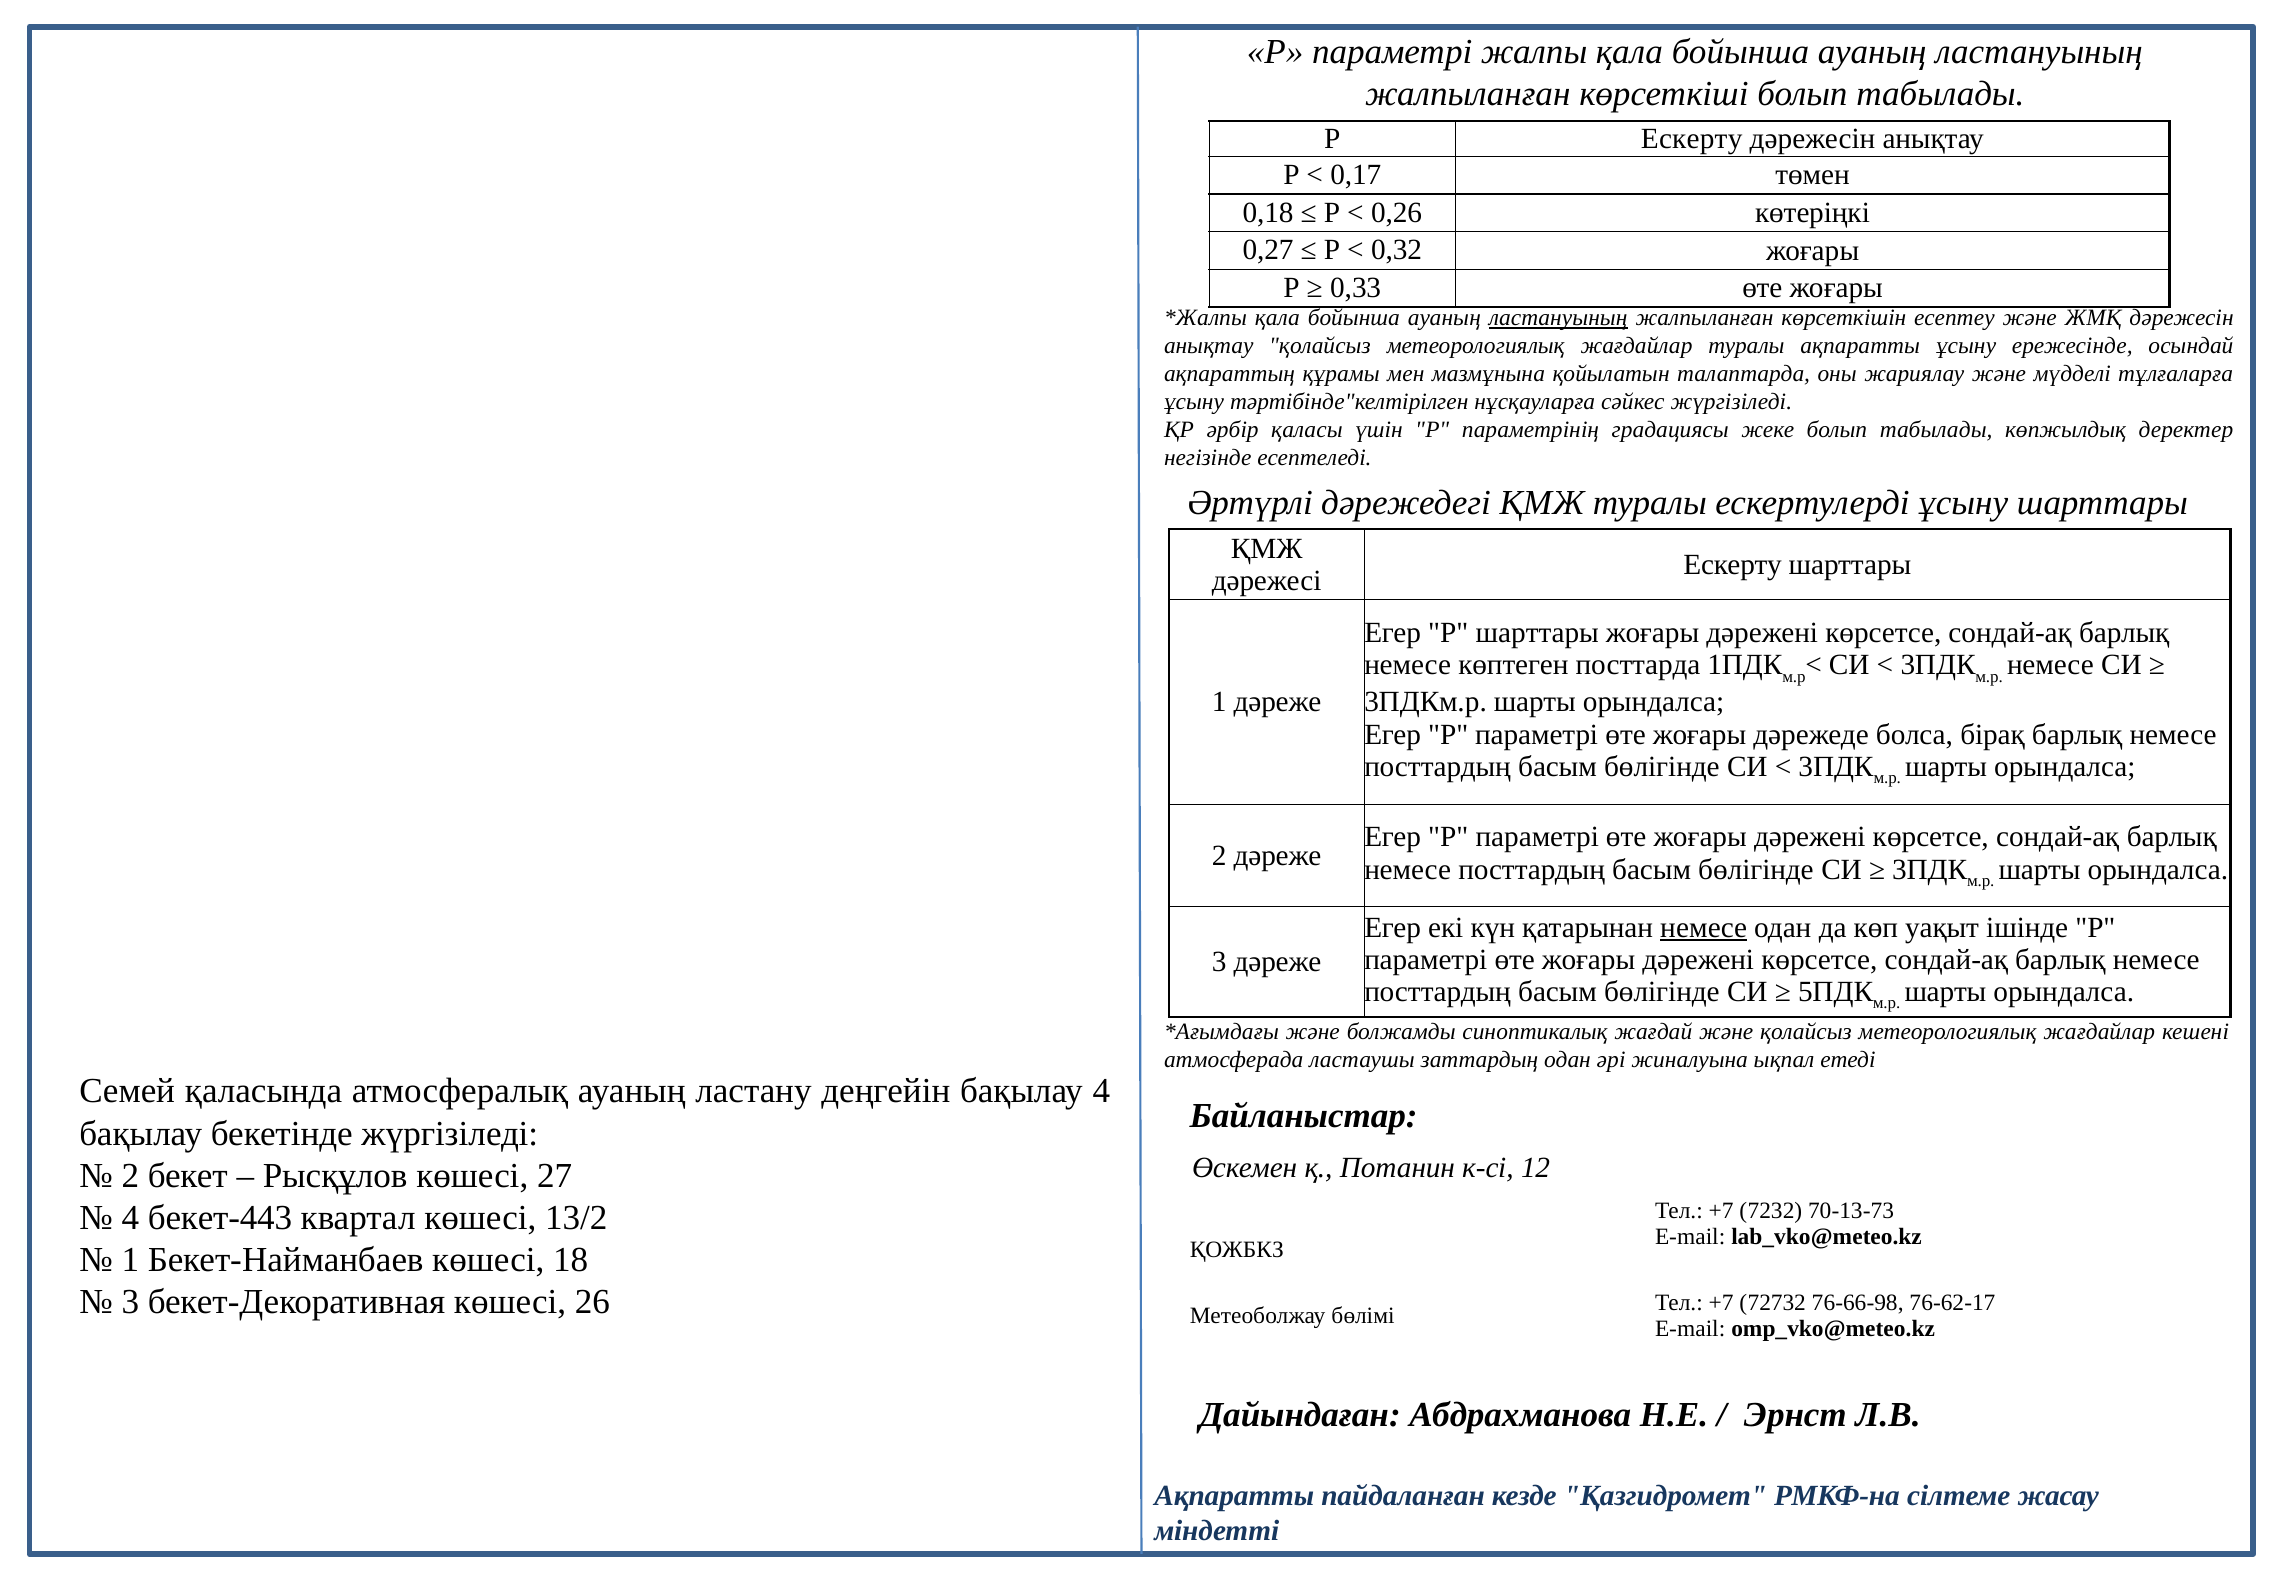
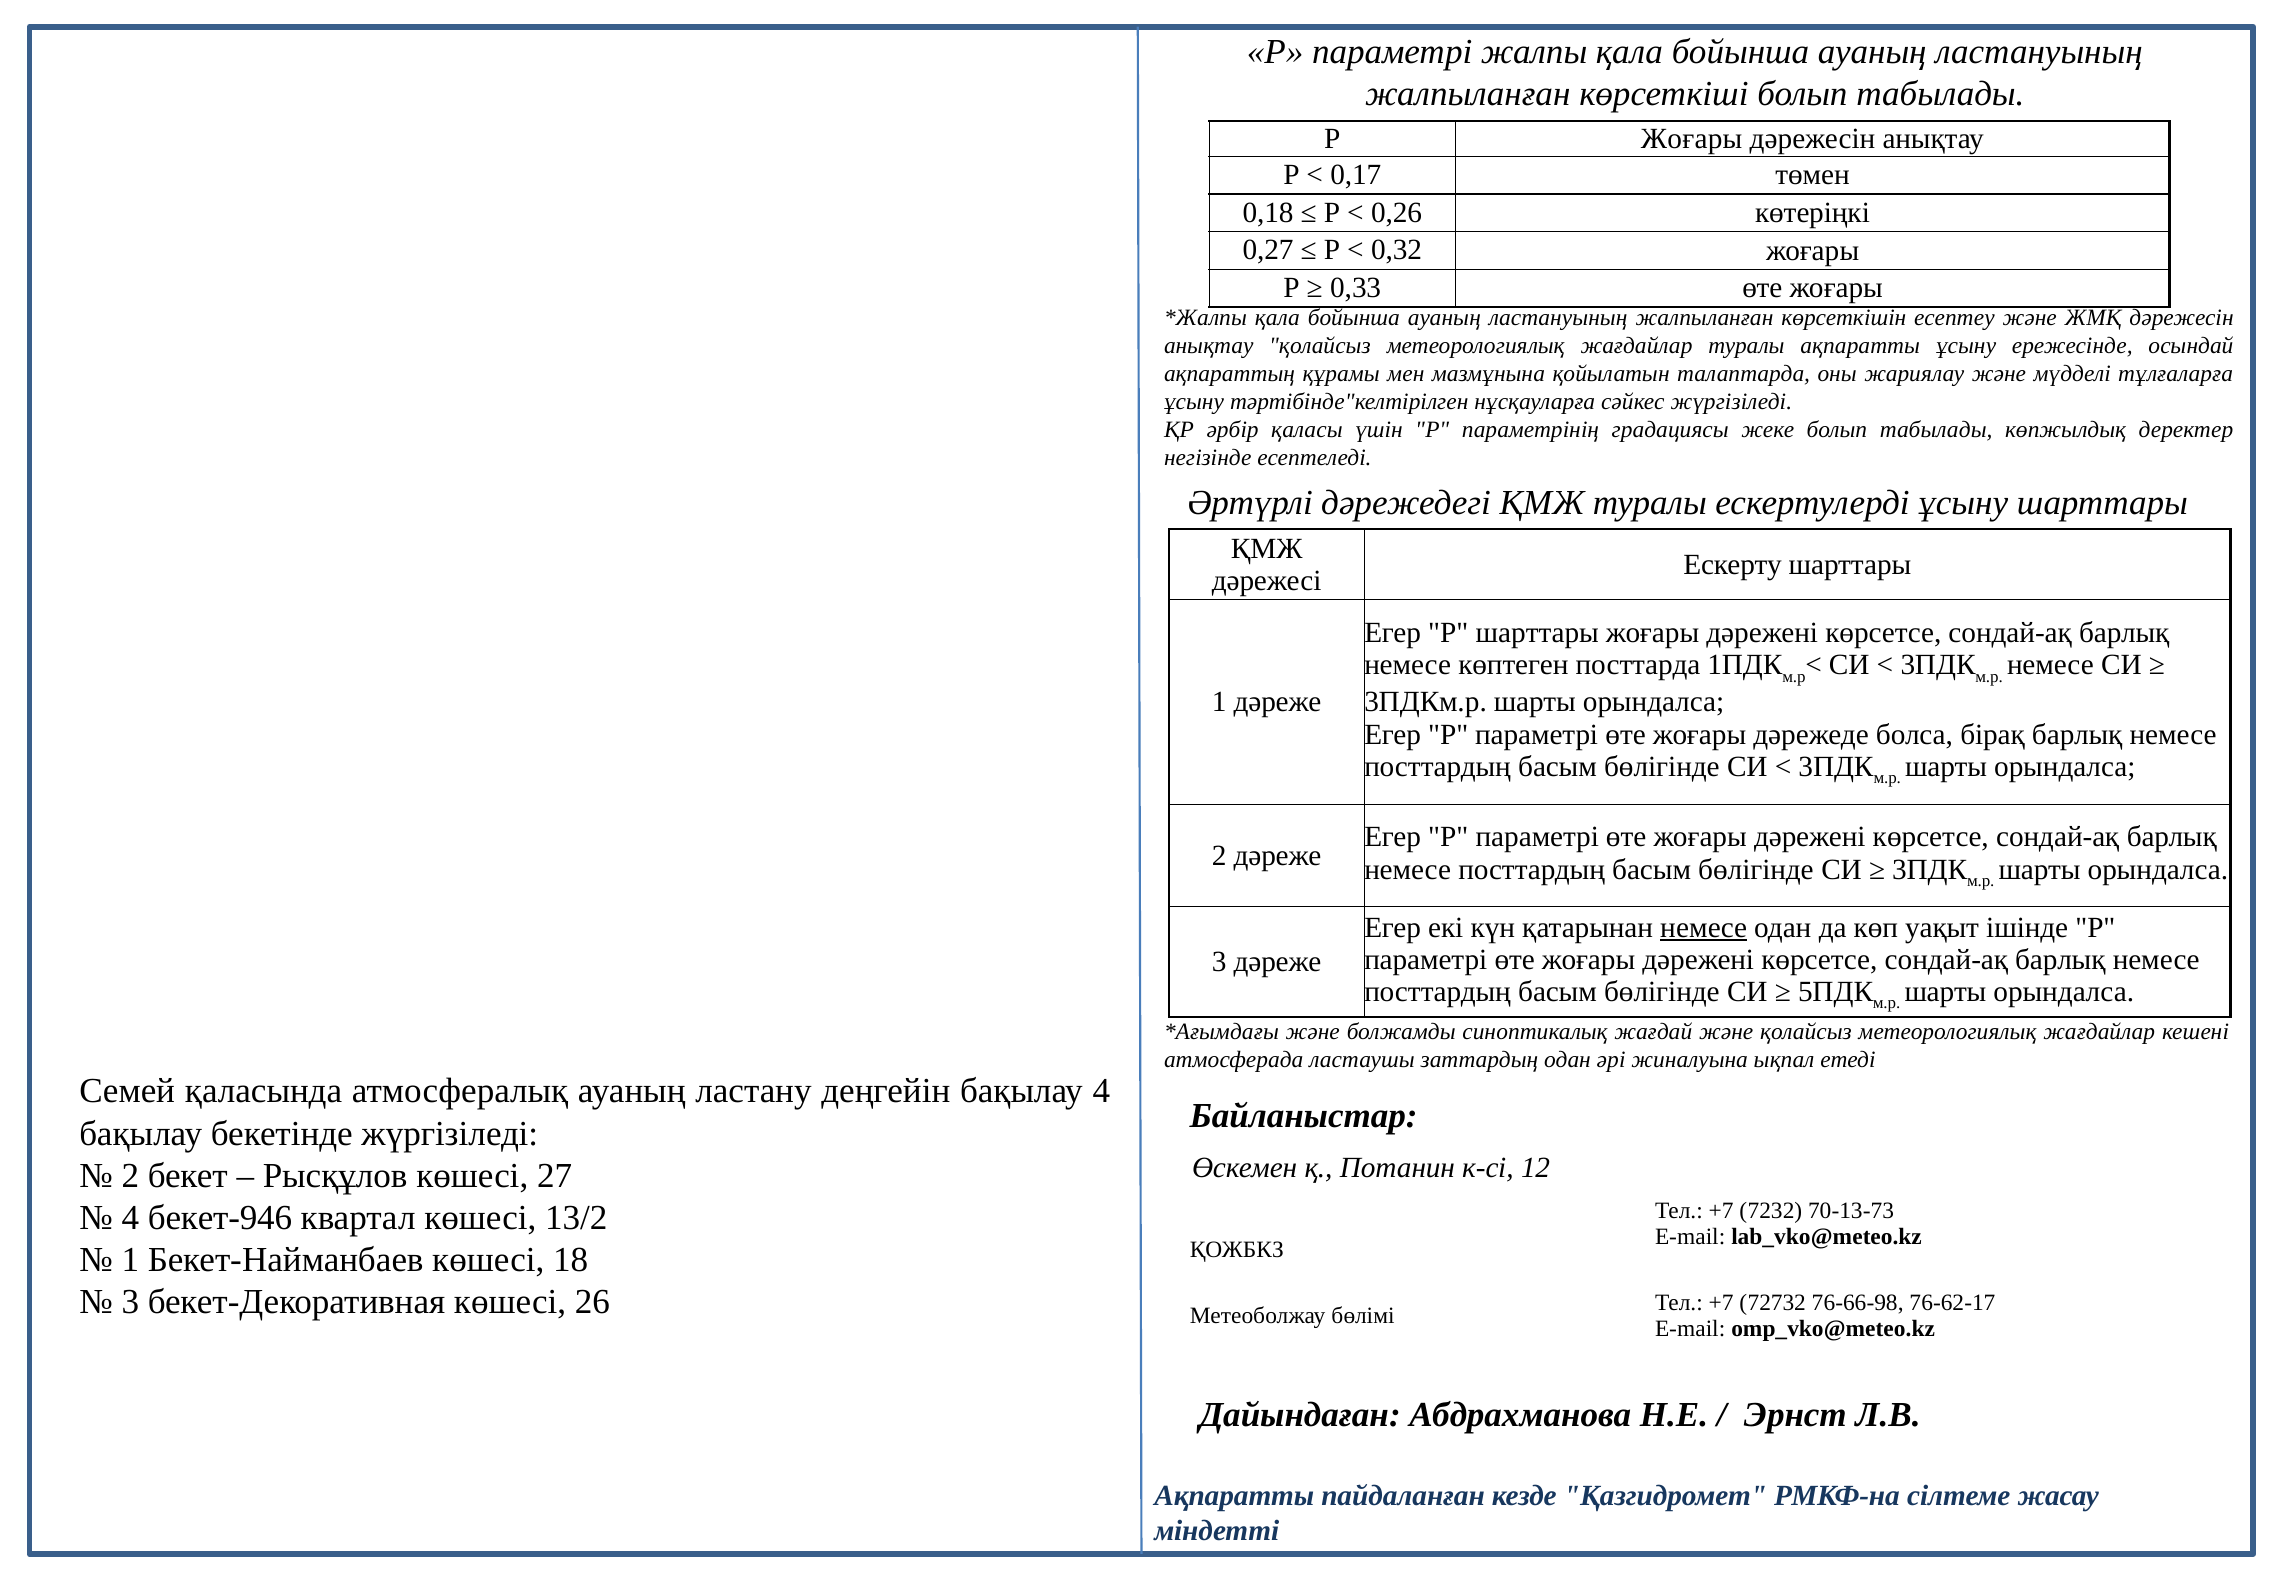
Р Ескерту: Ескерту -> Жоғары (1692, 139)
ластануының underline: present -> none (1558, 318)
бекет-443: бекет-443 -> бекет-946 (220, 1217)
